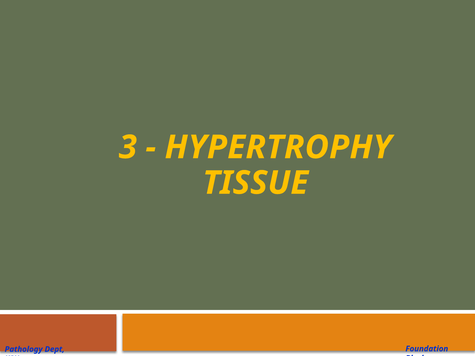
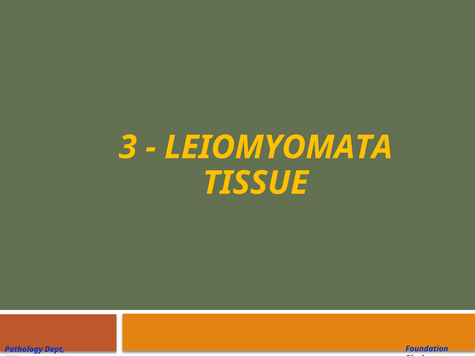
HYPERTROPHY: HYPERTROPHY -> LEIOMYOMATA (278, 147)
